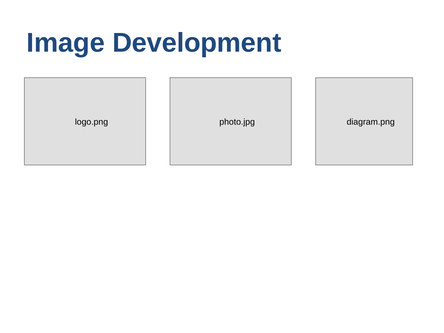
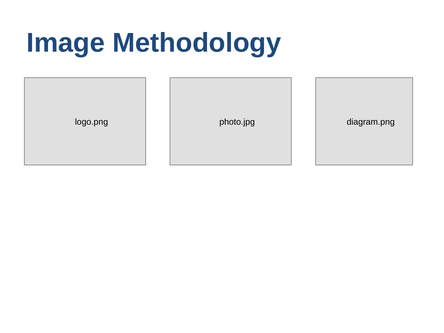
Development: Development -> Methodology (197, 43)
